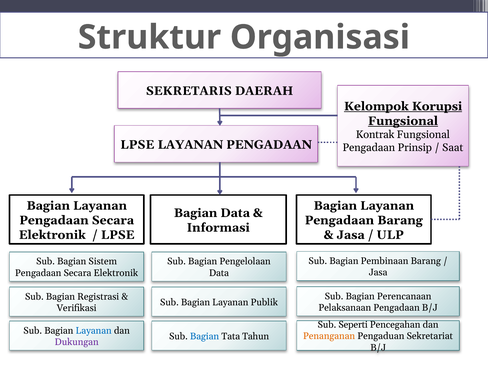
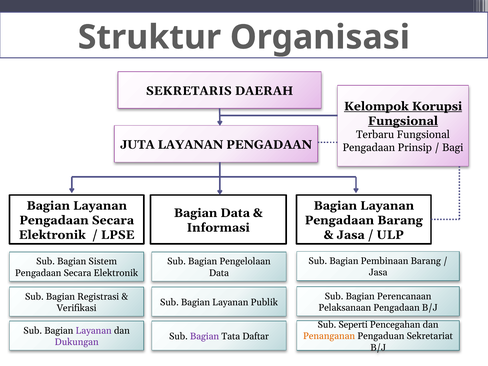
Kontrak: Kontrak -> Terbaru (375, 135)
LPSE: LPSE -> JUTA (137, 145)
Saat: Saat -> Bagi (453, 148)
Layanan colour: blue -> purple (94, 331)
Bagian colour: blue -> purple (205, 336)
Tahun: Tahun -> Daftar (256, 336)
